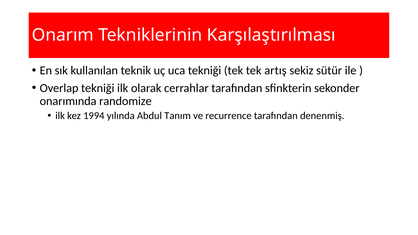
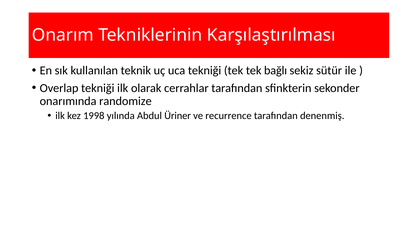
artış: artış -> bağlı (276, 71)
1994: 1994 -> 1998 (94, 116)
Tanım: Tanım -> Üriner (178, 116)
